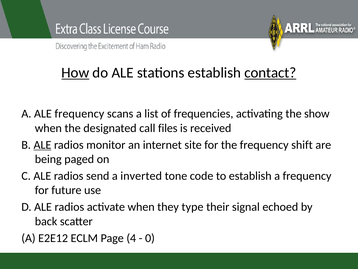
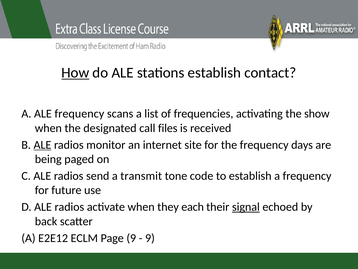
contact underline: present -> none (270, 73)
shift: shift -> days (302, 145)
inverted: inverted -> transmit (141, 176)
type: type -> each (193, 207)
signal underline: none -> present (246, 207)
Page 4: 4 -> 9 (131, 238)
0: 0 -> 9 (150, 238)
